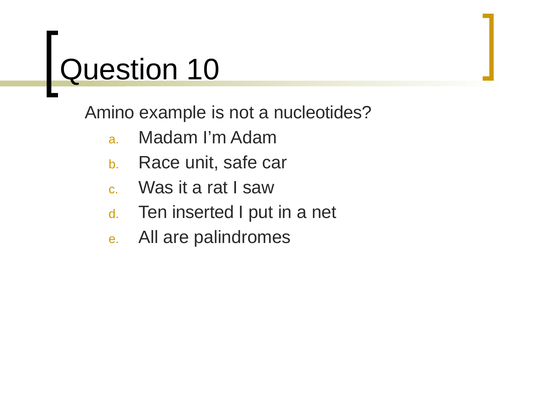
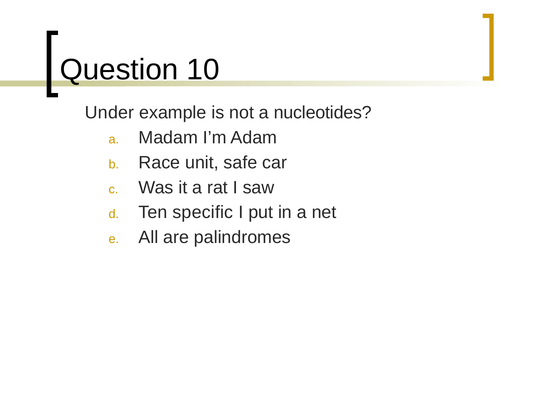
Amino: Amino -> Under (110, 113)
inserted: inserted -> specific (203, 212)
